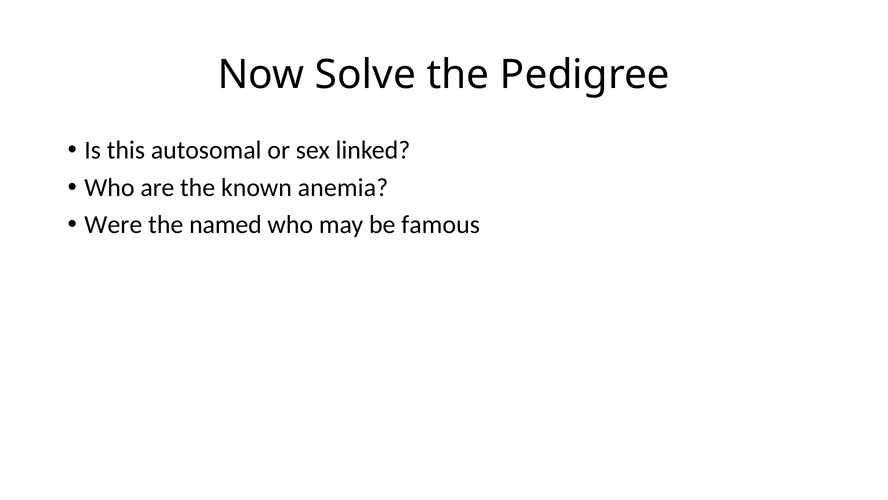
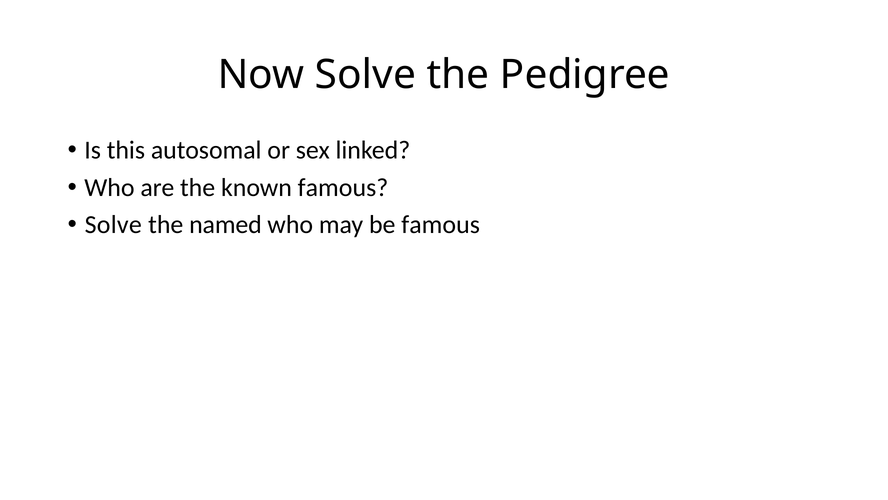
known anemia: anemia -> famous (343, 187)
Were: Were -> Solve (113, 225)
